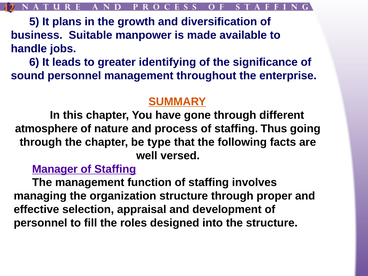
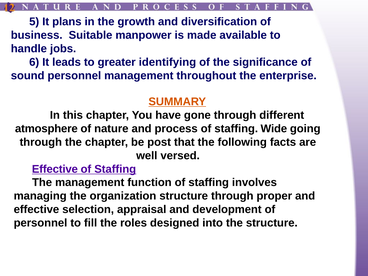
Thus: Thus -> Wide (274, 129)
type: type -> post (159, 142)
Manager: Manager -> Effective (55, 169)
